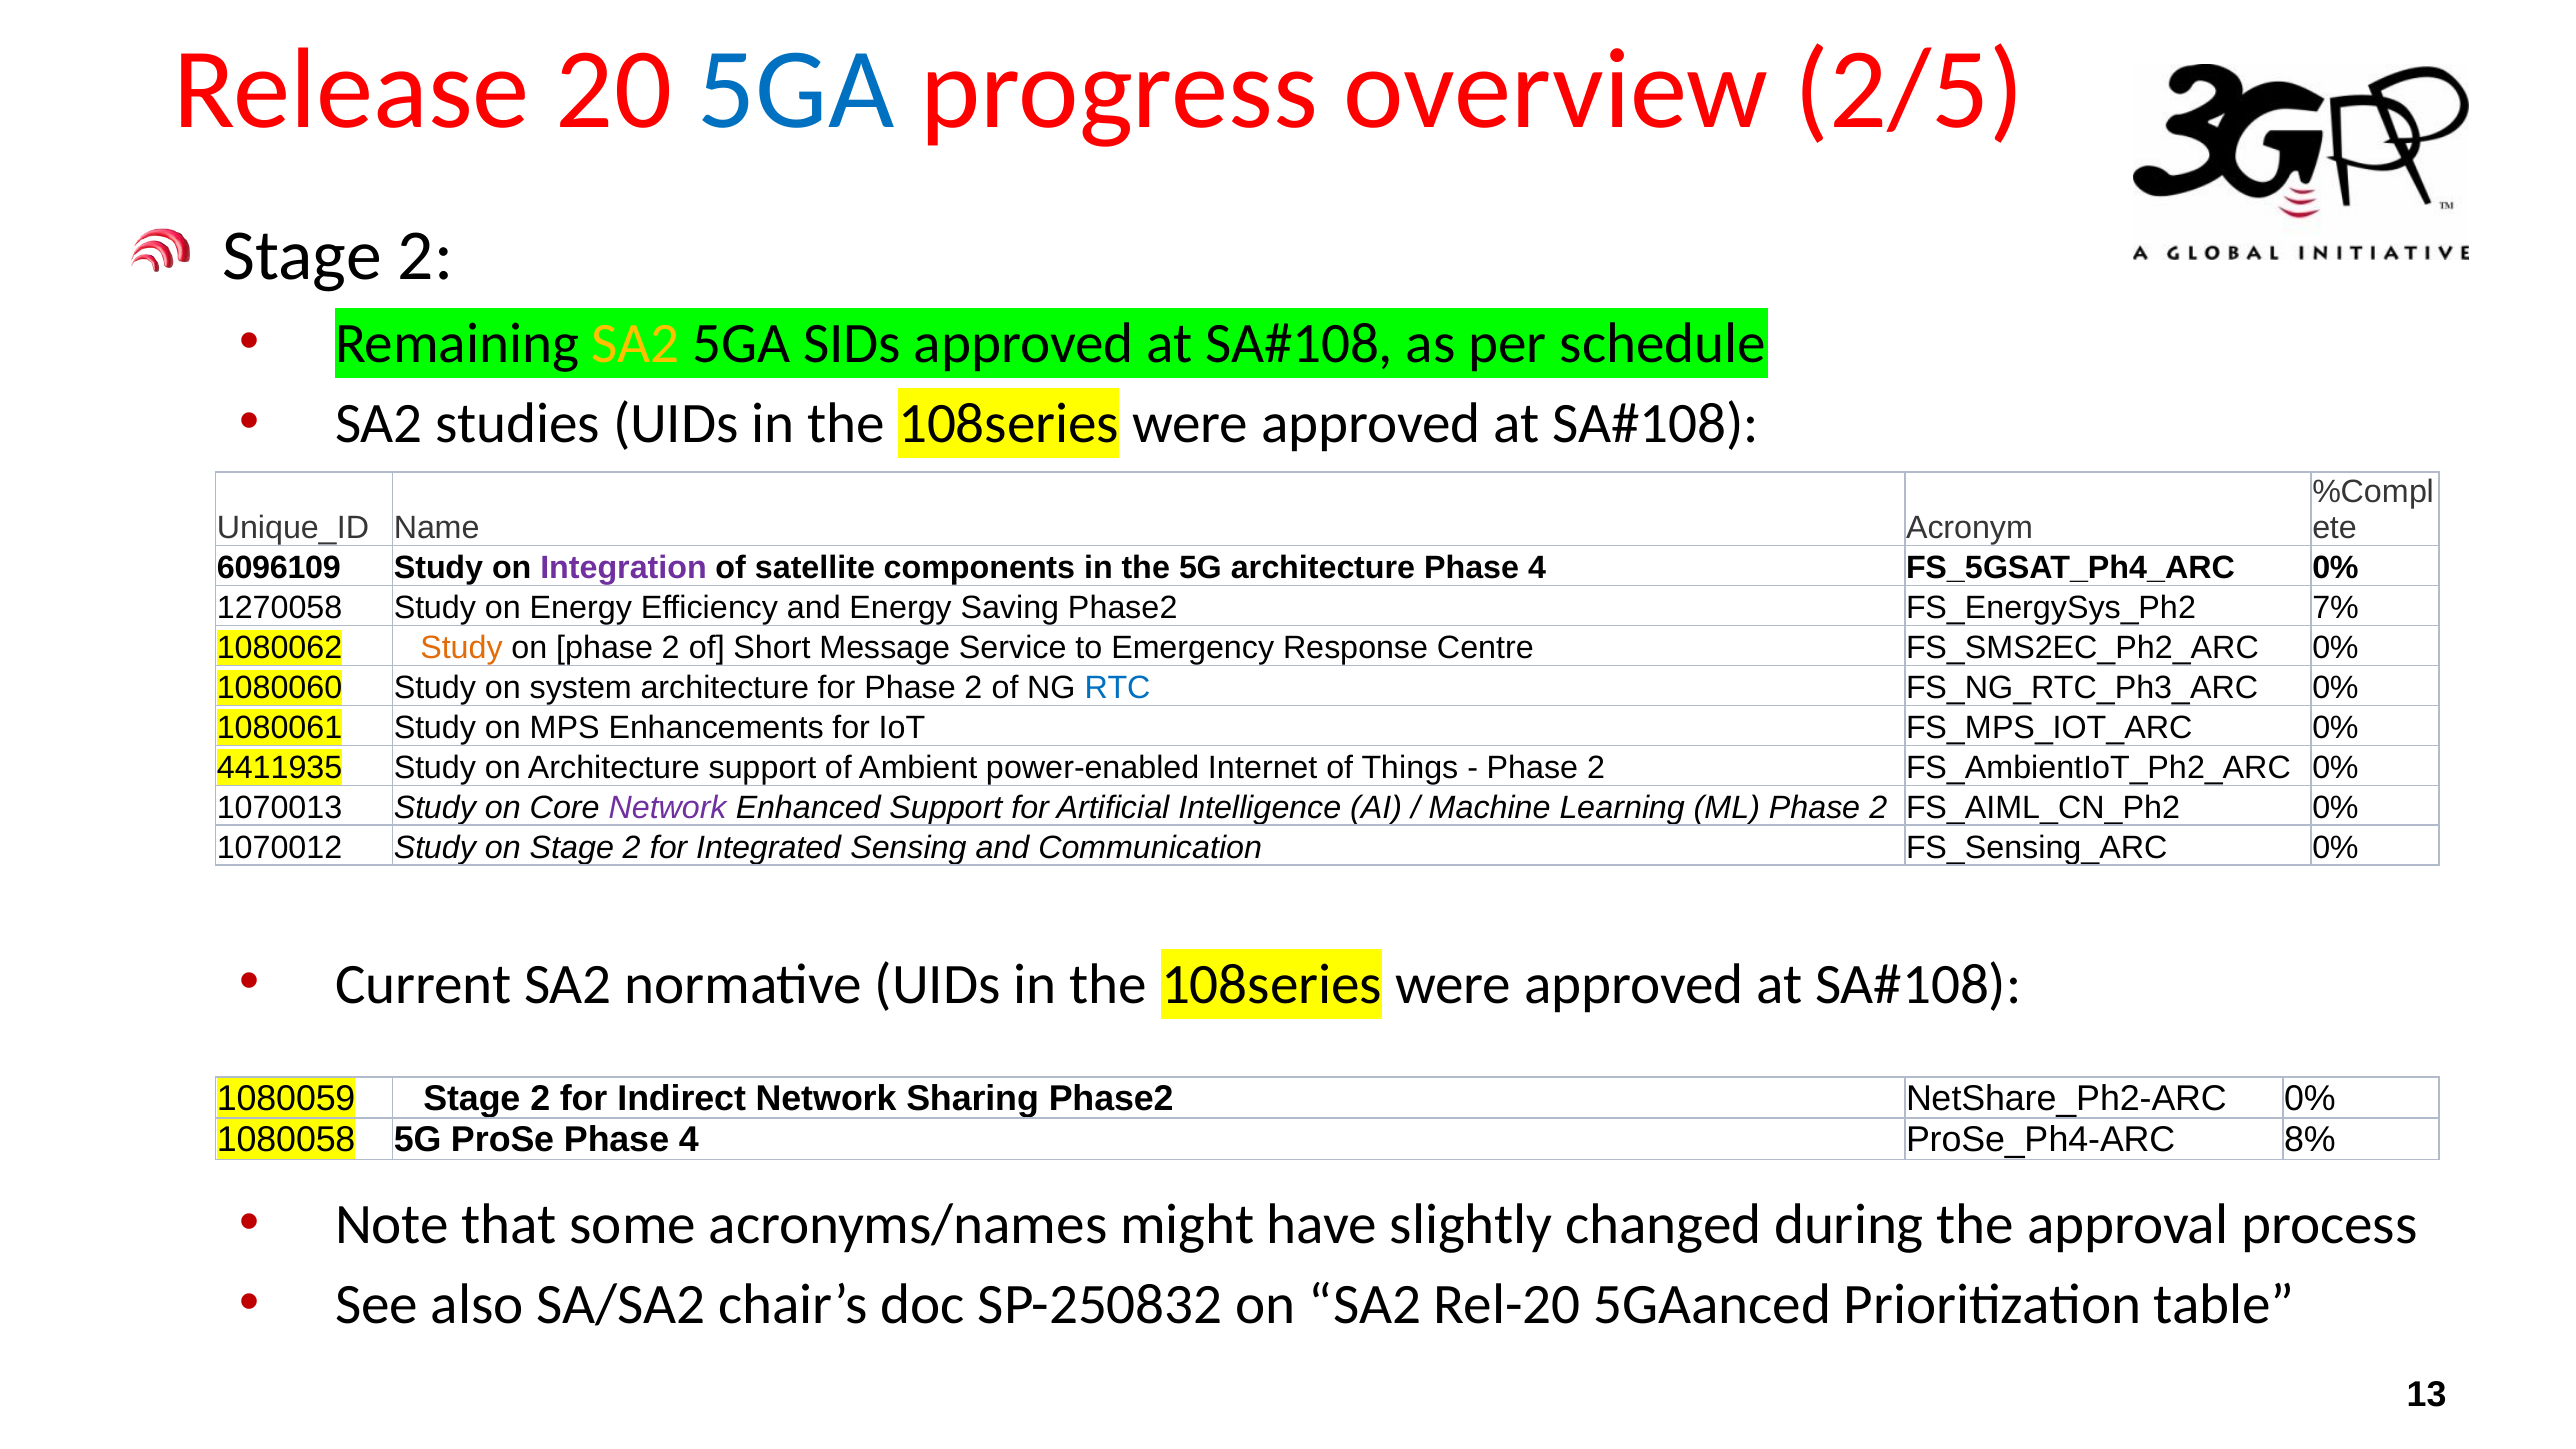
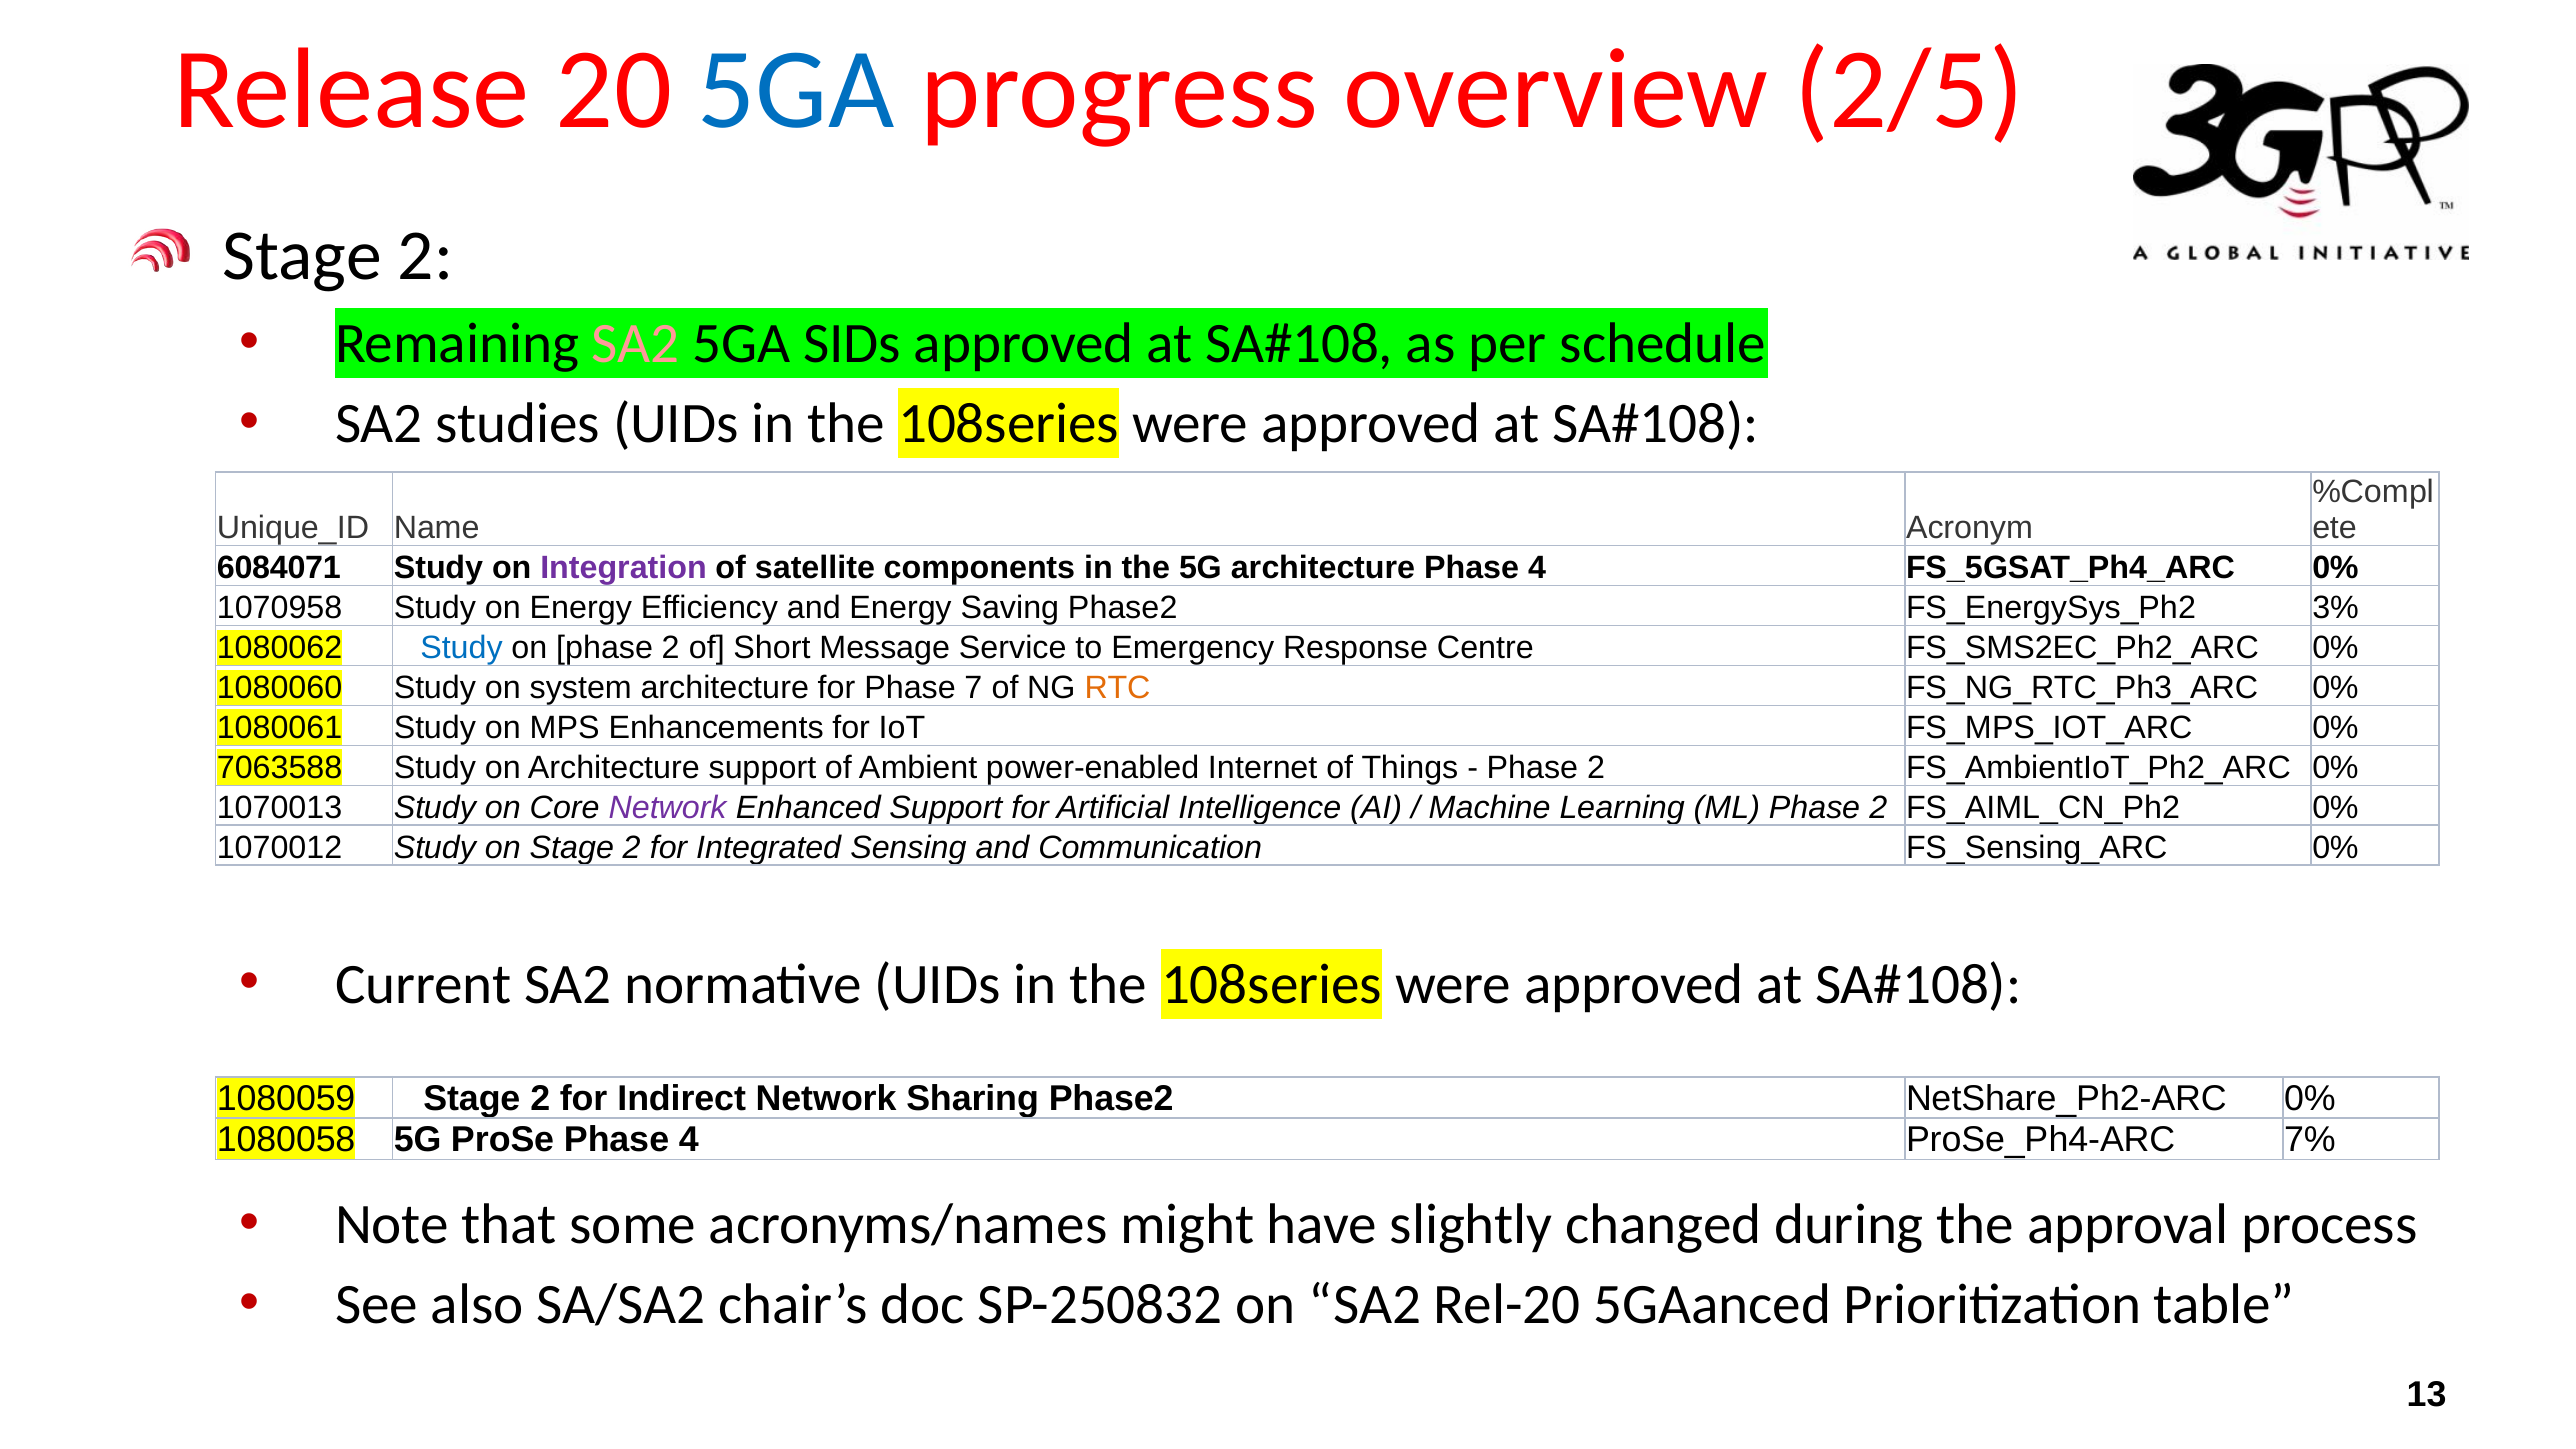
SA2 colour: yellow -> pink (636, 343)
6096109: 6096109 -> 6084071 (279, 568)
1270058: 1270058 -> 1070958 (280, 608)
7%: 7% -> 3% (2336, 608)
Study colour: orange -> blue (462, 648)
for Phase 2: 2 -> 7 (973, 688)
RTC colour: blue -> orange (1118, 688)
4411935: 4411935 -> 7063588 (280, 768)
8%: 8% -> 7% (2310, 1140)
